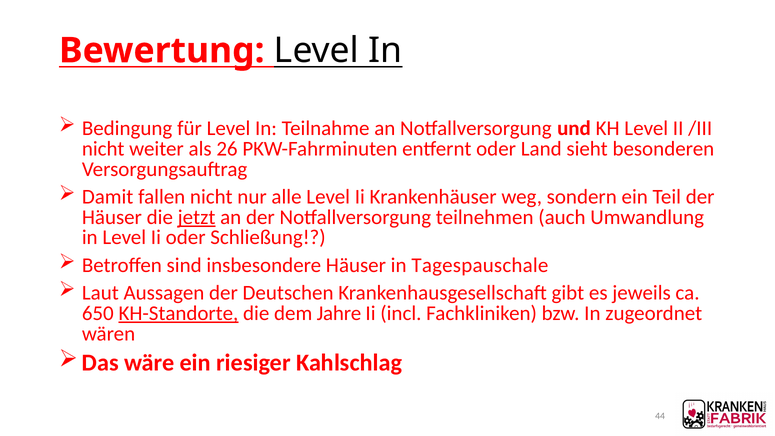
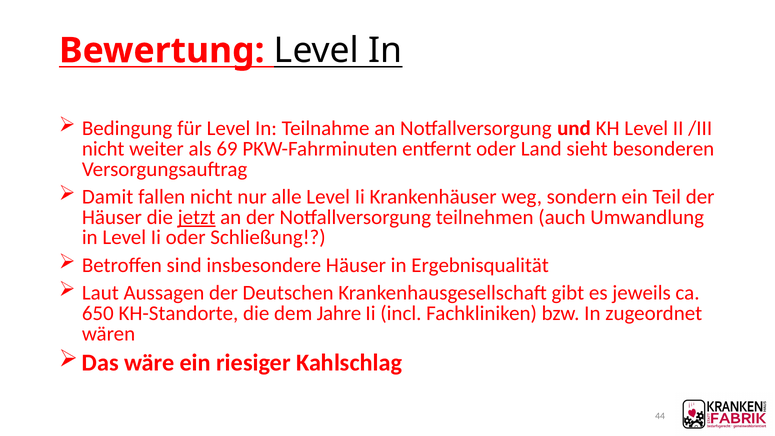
26: 26 -> 69 (227, 149)
Tagespauschale: Tagespauschale -> Ergebnisqualität (480, 265)
KH-Standorte underline: present -> none (178, 313)
